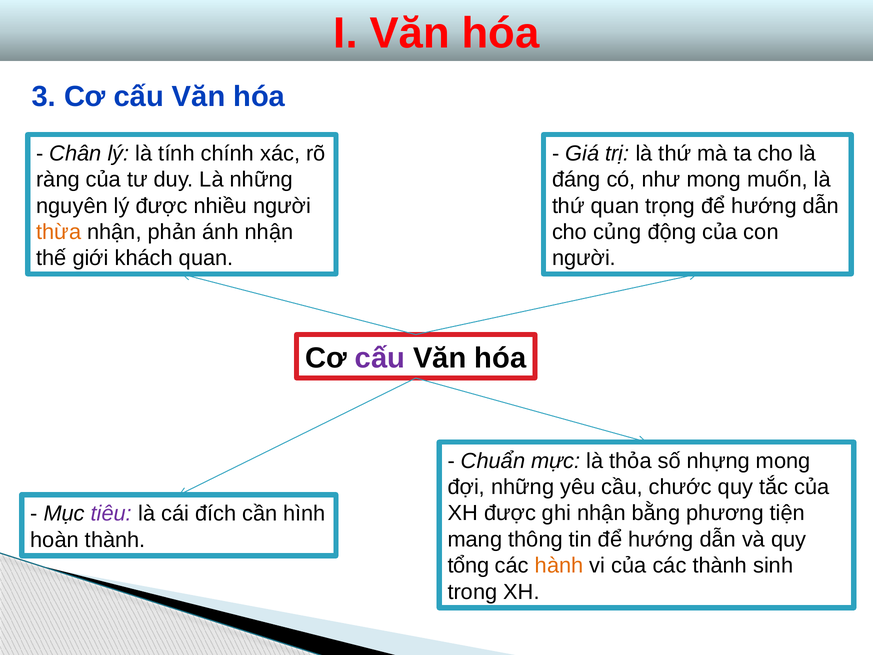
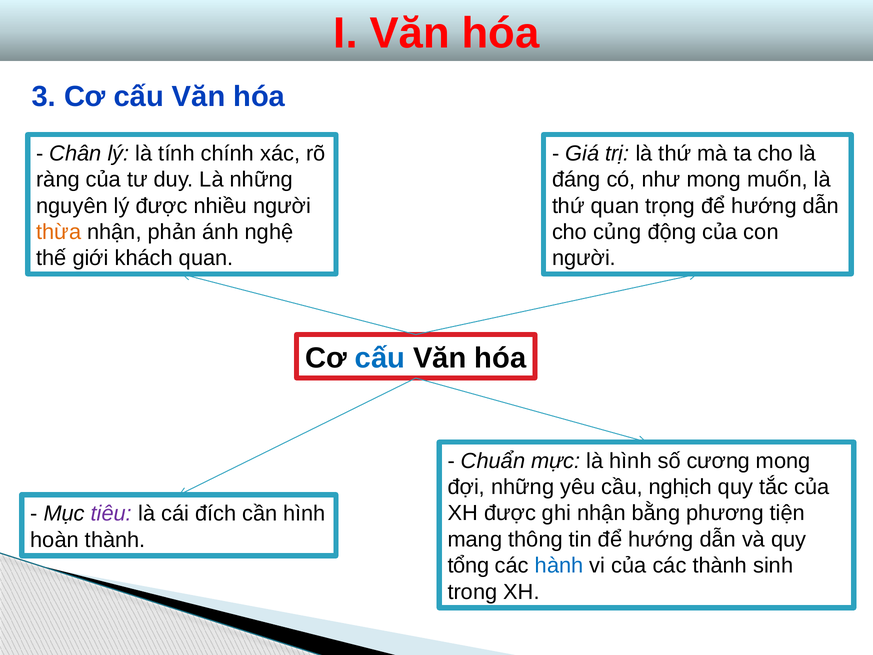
ánh nhận: nhận -> nghệ (269, 232)
cấu colour: purple -> blue (380, 358)
là thỏa: thỏa -> hình (630, 461)
nhựng: nhựng -> cương (718, 461)
chước: chước -> nghịch (680, 487)
hành colour: orange -> blue (559, 565)
